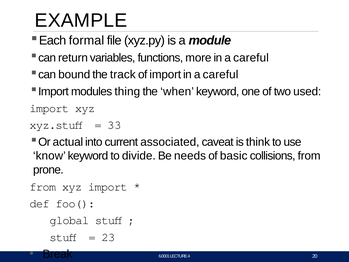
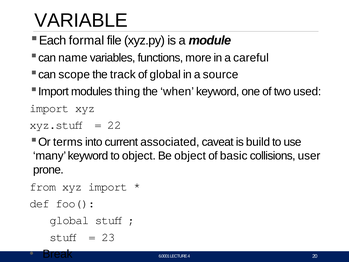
EXAMPLE: EXAMPLE -> VARIABLE (81, 20)
return: return -> name (73, 58)
bound: bound -> scope (74, 75)
of import: import -> global (165, 75)
careful: careful -> source (221, 75)
33: 33 -> 22 (114, 125)
actual: actual -> terms (68, 142)
think: think -> build (258, 142)
know: know -> many (50, 156)
to divide: divide -> object (139, 156)
Be needs: needs -> object (190, 156)
collisions from: from -> user (309, 156)
